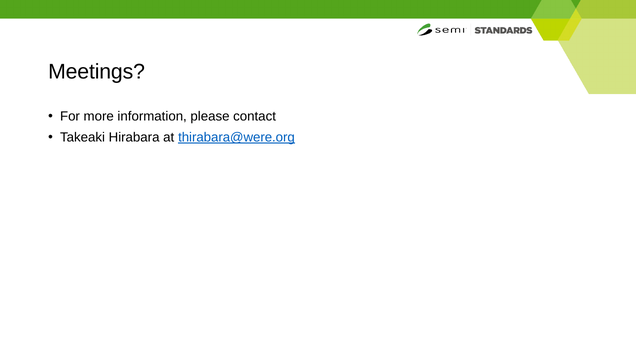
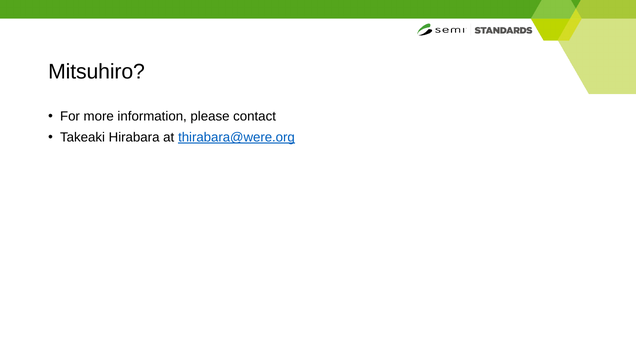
Meetings: Meetings -> Mitsuhiro (97, 72)
